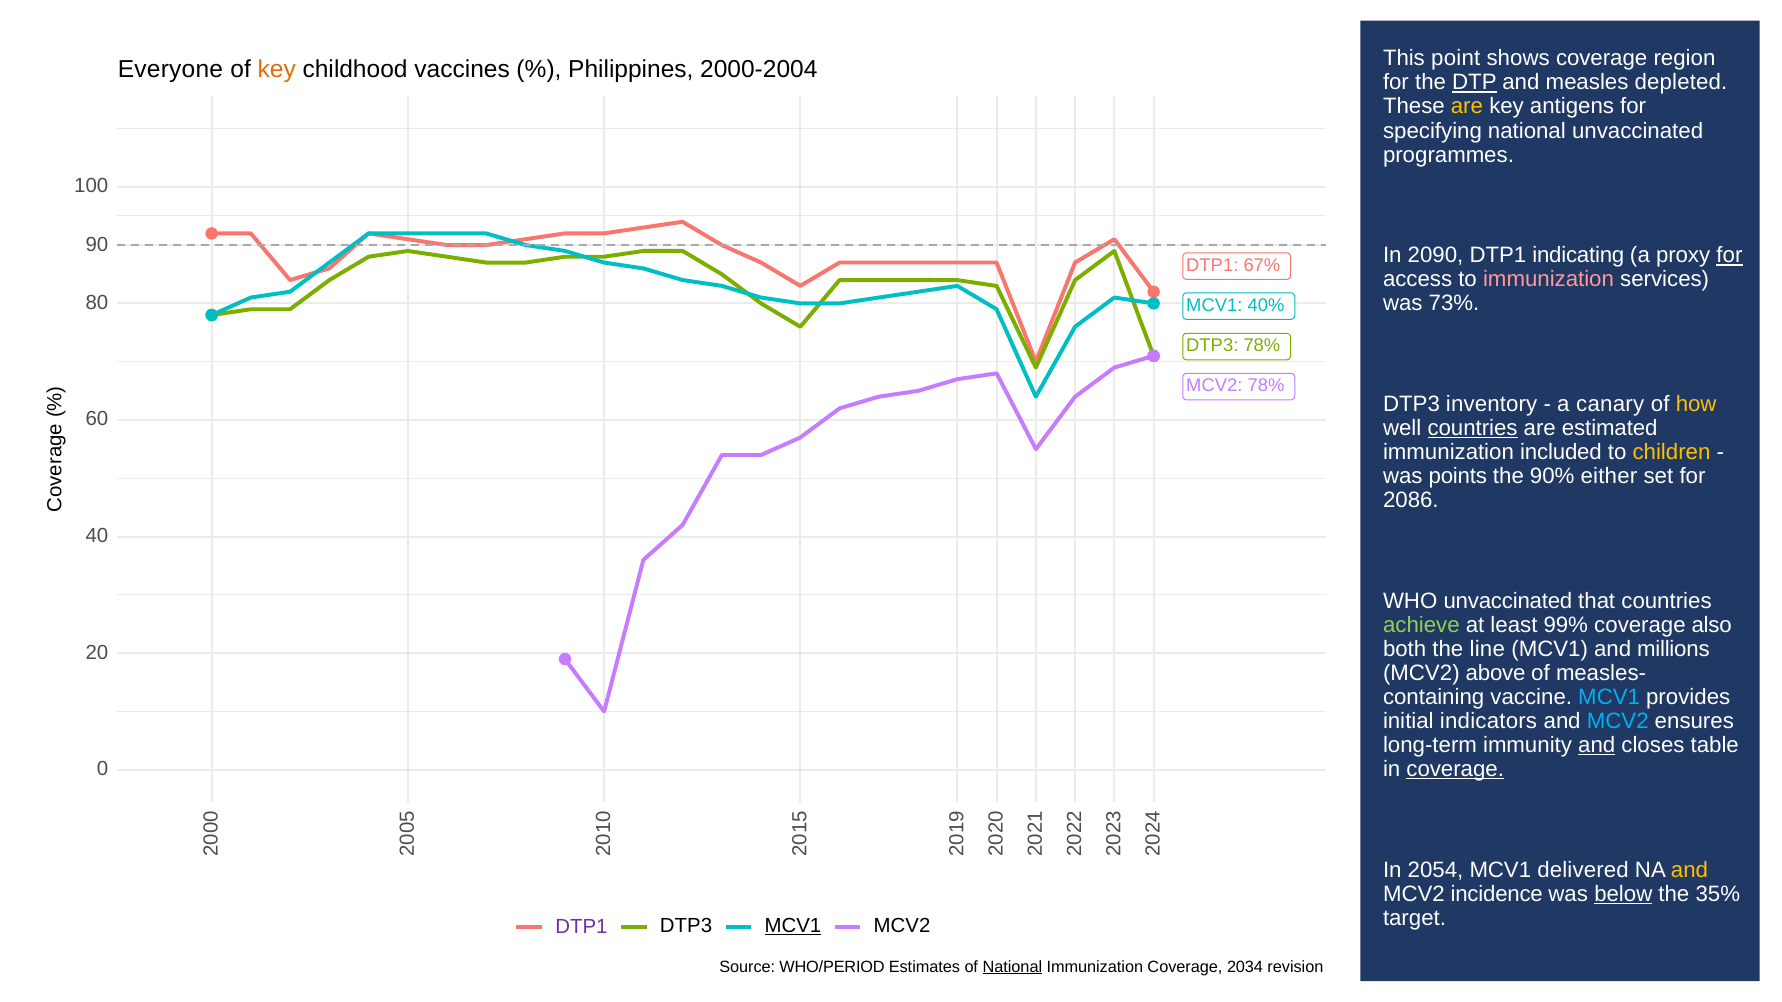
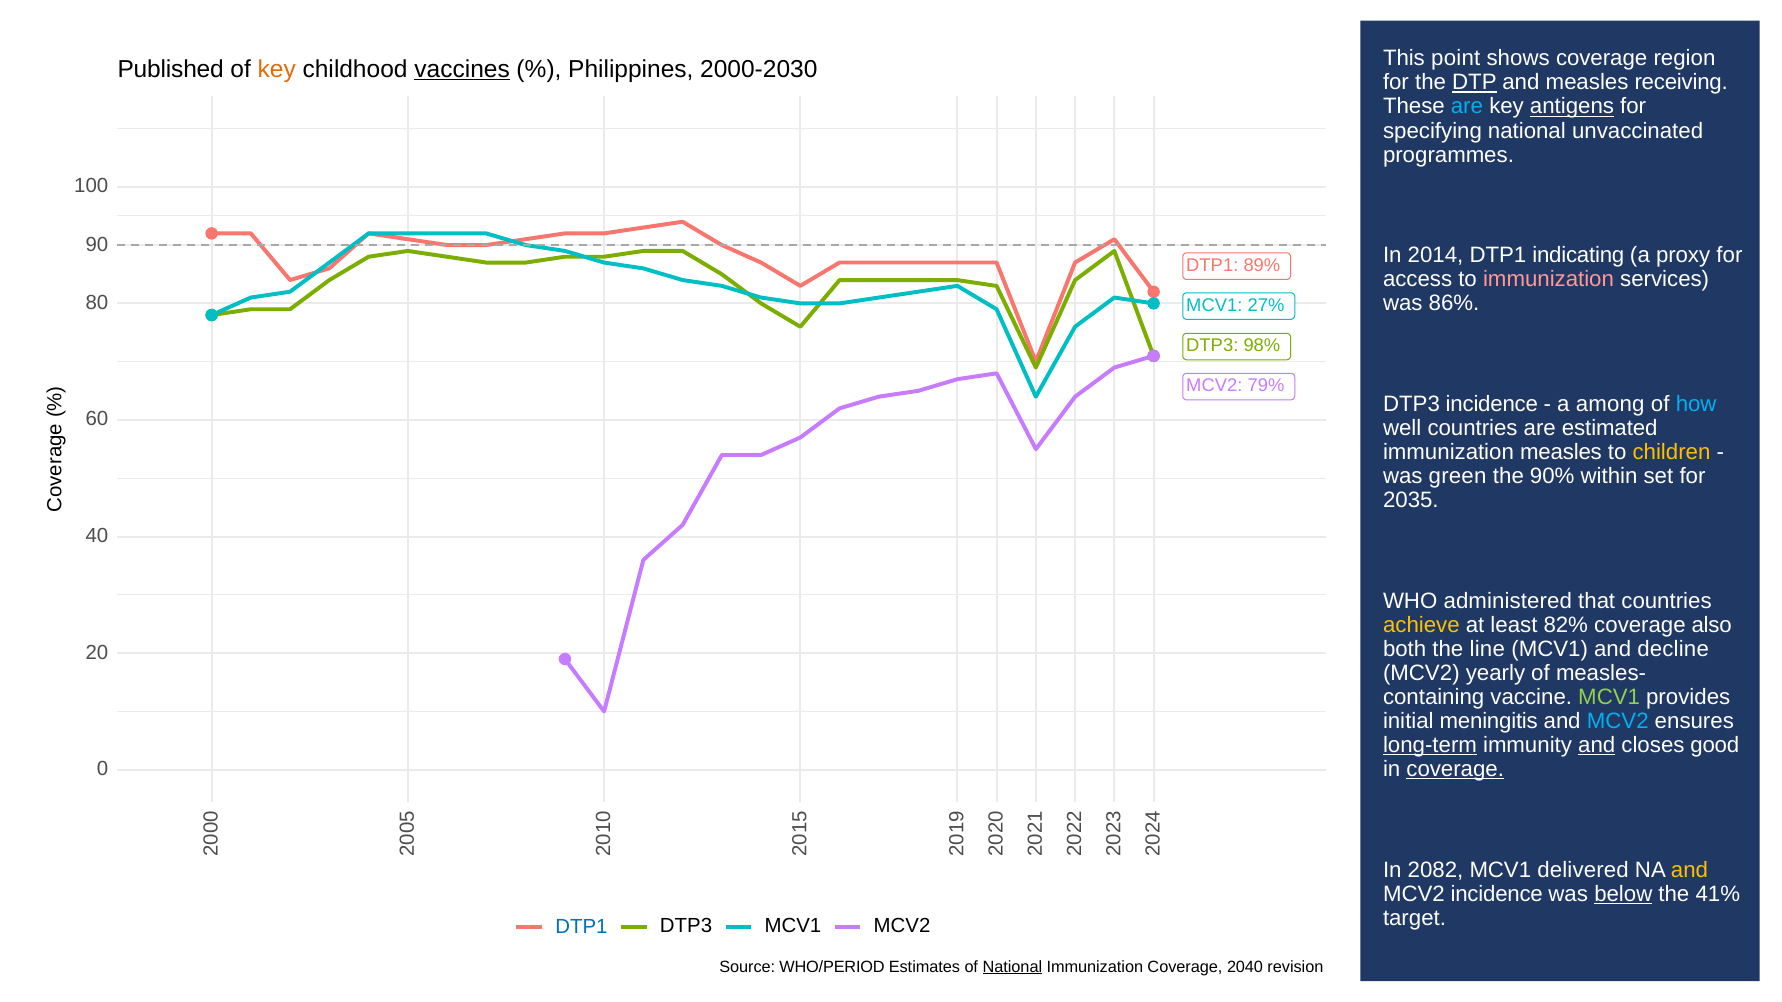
Everyone: Everyone -> Published (171, 69)
vaccines underline: none -> present (462, 69)
2000-2004: 2000-2004 -> 2000-2030 (759, 69)
depleted: depleted -> receiving (1681, 83)
are colour: yellow -> light blue (1467, 107)
antigens underline: none -> present (1572, 107)
2090: 2090 -> 2014 (1435, 255)
for underline: present -> none (1729, 255)
67%: 67% -> 89% (1262, 265)
73%: 73% -> 86% (1454, 304)
40%: 40% -> 27% (1266, 305)
DTP3 78%: 78% -> 98% (1262, 346)
MCV2 78%: 78% -> 79% (1266, 386)
DTP3 inventory: inventory -> incidence (1492, 404)
canary: canary -> among (1610, 404)
how colour: yellow -> light blue (1696, 404)
countries underline: present -> none (1473, 428)
immunization included: included -> measles (1561, 452)
points: points -> green (1458, 476)
either: either -> within (1609, 476)
2086: 2086 -> 2035 (1411, 500)
WHO unvaccinated: unvaccinated -> administered (1508, 601)
achieve colour: light green -> yellow (1421, 625)
99%: 99% -> 82% (1566, 625)
millions: millions -> decline (1673, 649)
above: above -> yearly (1495, 673)
MCV1 colour: light blue -> light green (1609, 697)
indicators: indicators -> meningitis (1489, 721)
long-term underline: none -> present (1430, 745)
table: table -> good (1715, 745)
2054: 2054 -> 2082 (1435, 870)
35%: 35% -> 41% (1718, 894)
DTP1 colour: purple -> blue (581, 927)
MCV1 underline: present -> none (793, 926)
2034: 2034 -> 2040 (1245, 967)
